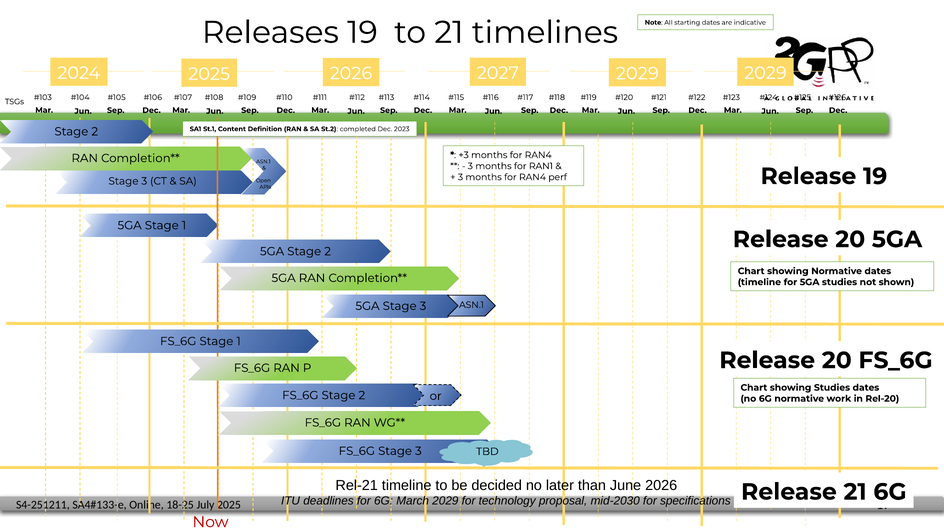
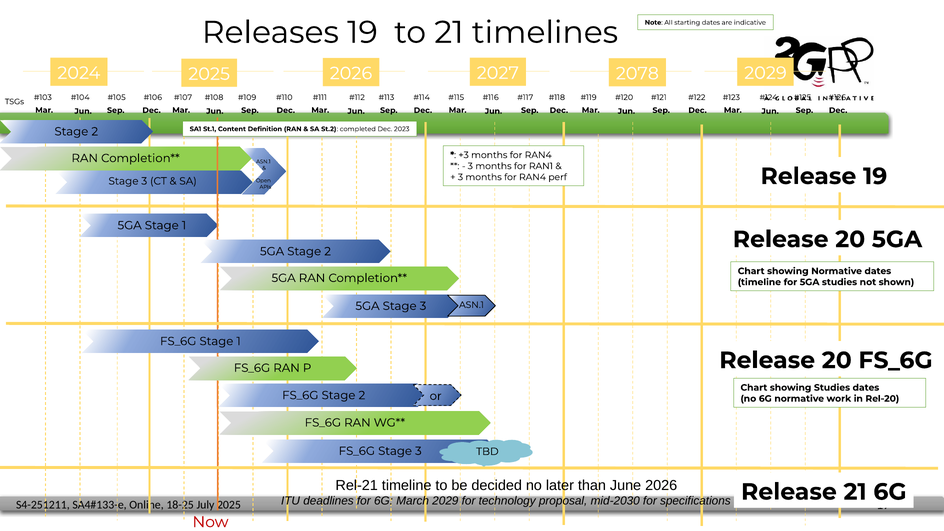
2026 2029: 2029 -> 2078 (637, 73)
